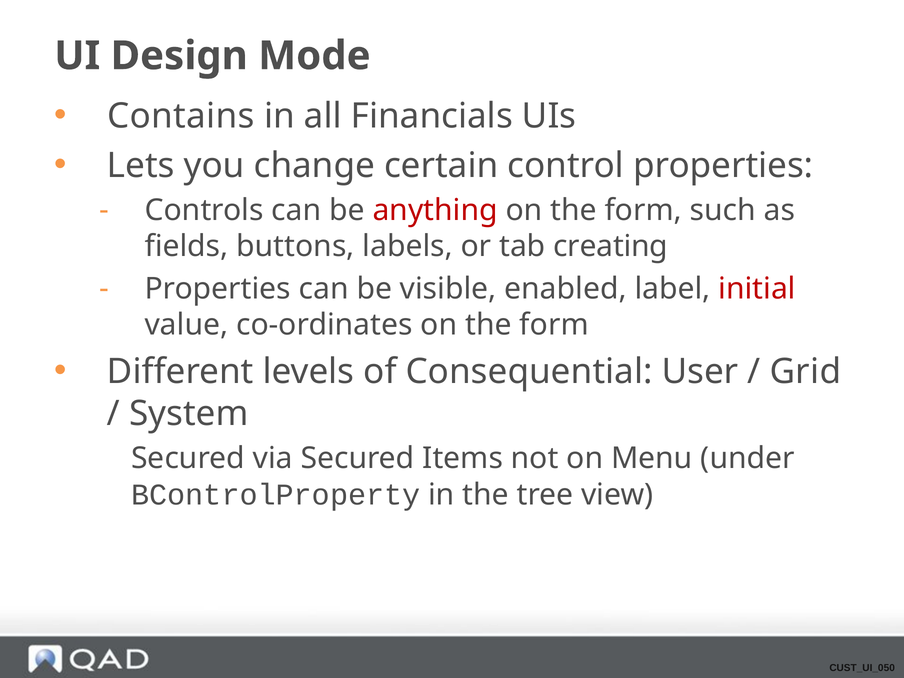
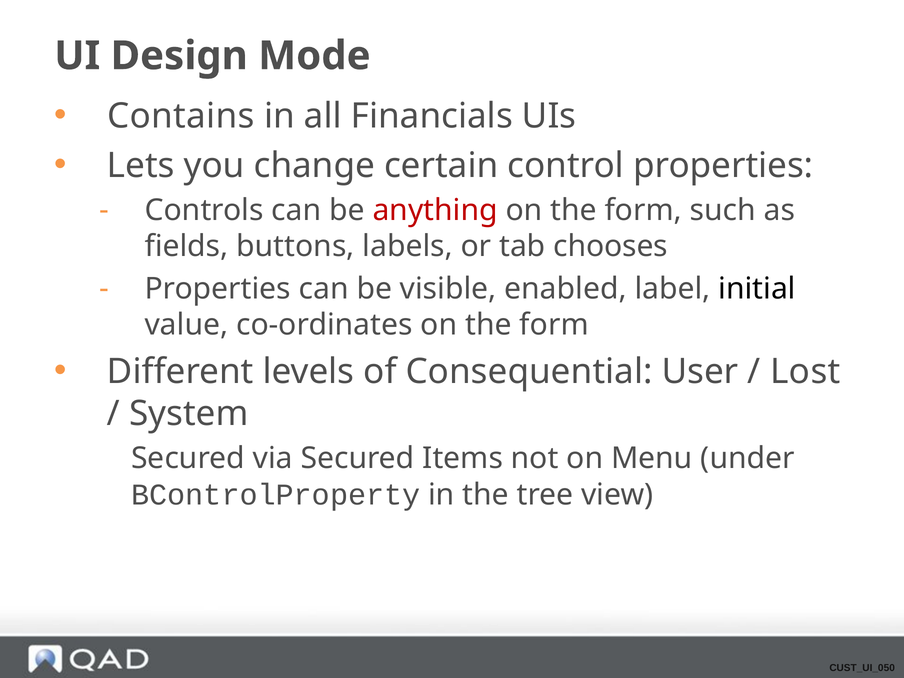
creating: creating -> chooses (611, 247)
initial colour: red -> black (757, 289)
Grid: Grid -> Lost (805, 371)
